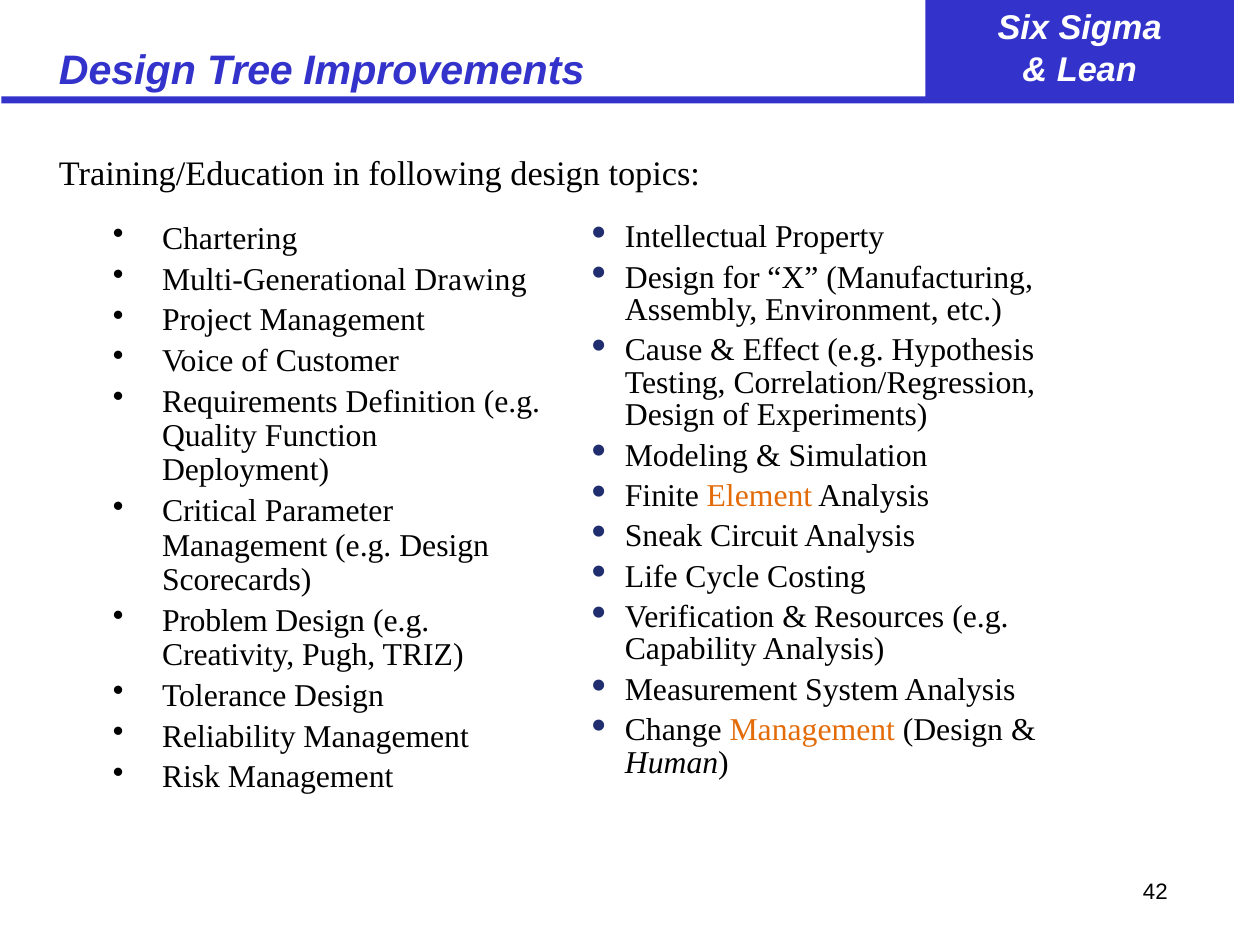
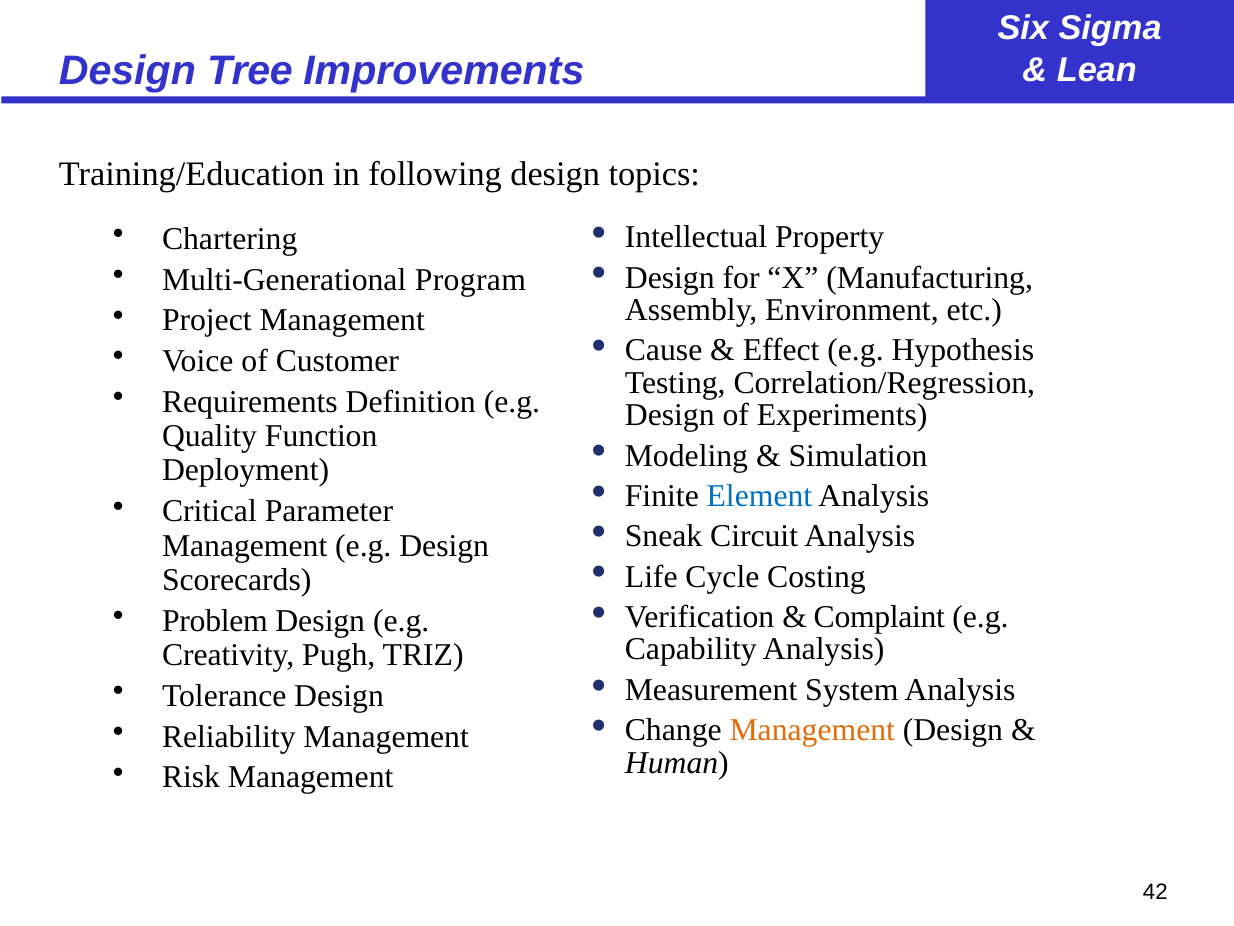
Drawing: Drawing -> Program (470, 279)
Element colour: orange -> blue (759, 496)
Resources: Resources -> Complaint (879, 617)
